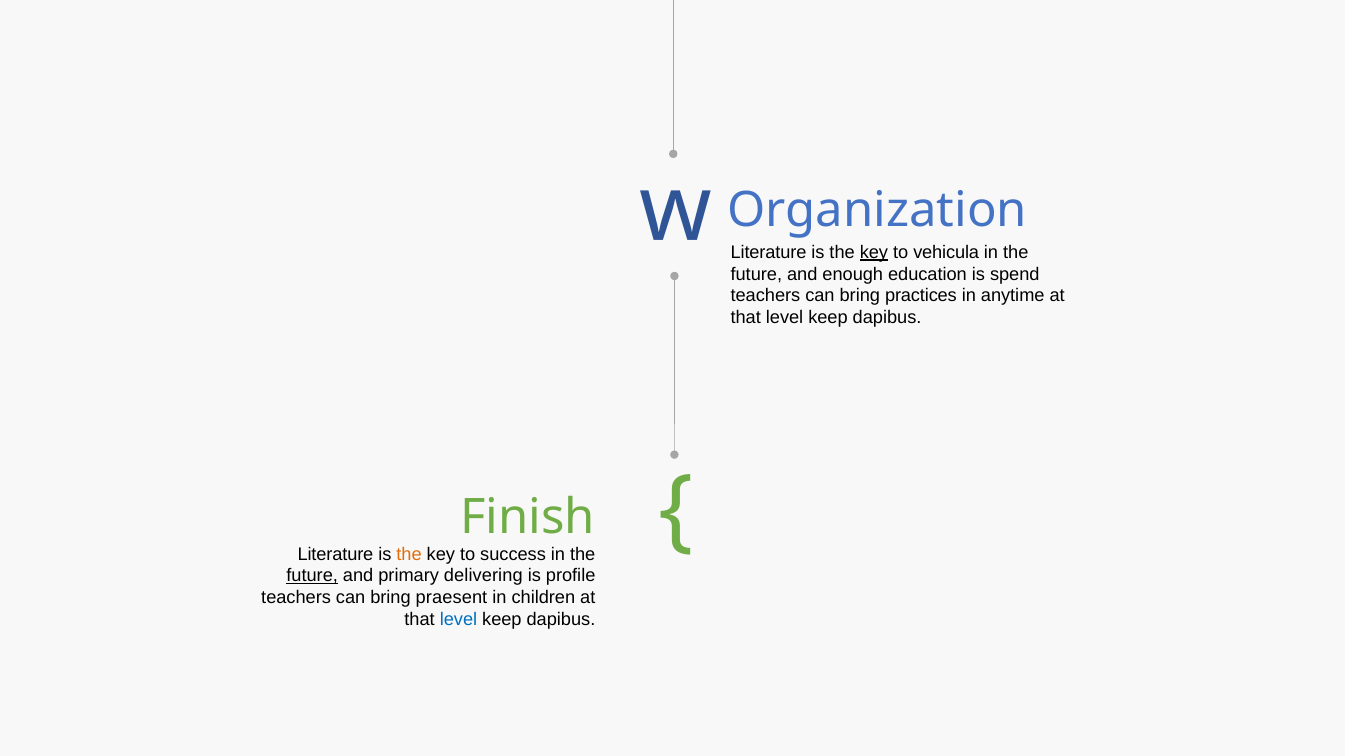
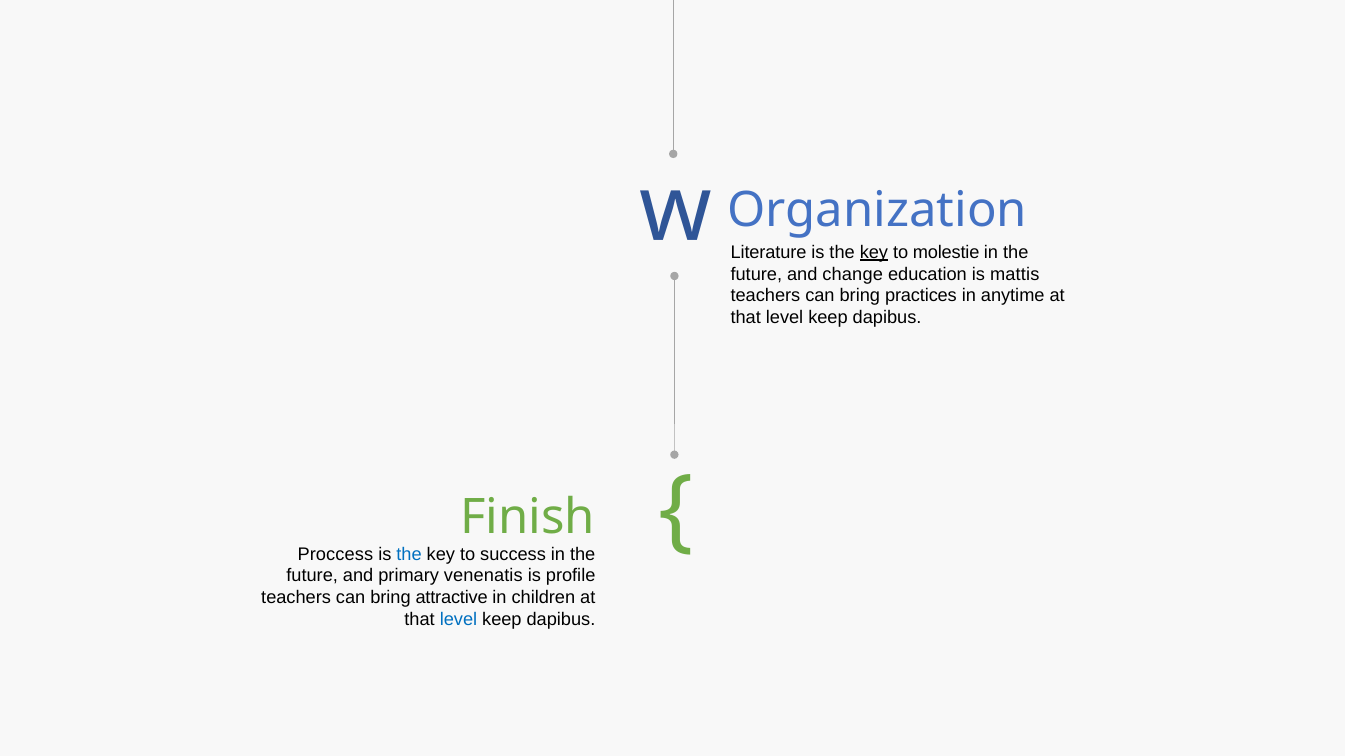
vehicula: vehicula -> molestie (946, 252)
enough: enough -> change (853, 274)
spend: spend -> mattis (1015, 274)
Literature: Literature -> Proccess (335, 554)
the colour: orange -> blue (409, 554)
future underline: present -> none (312, 576)
delivering: delivering -> venenatis (483, 576)
praesent: praesent -> attractive (452, 598)
